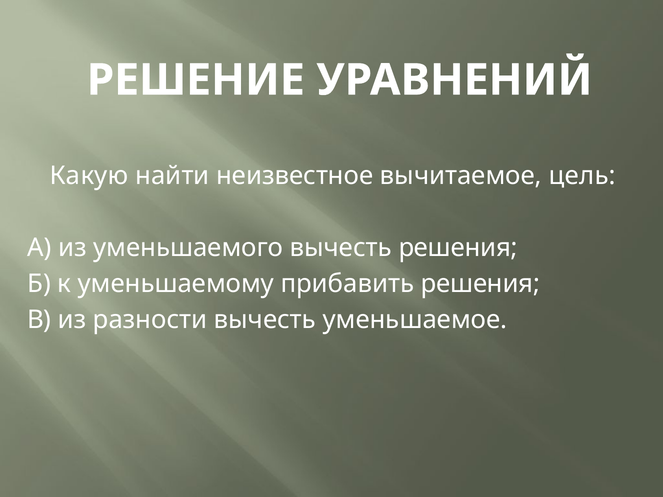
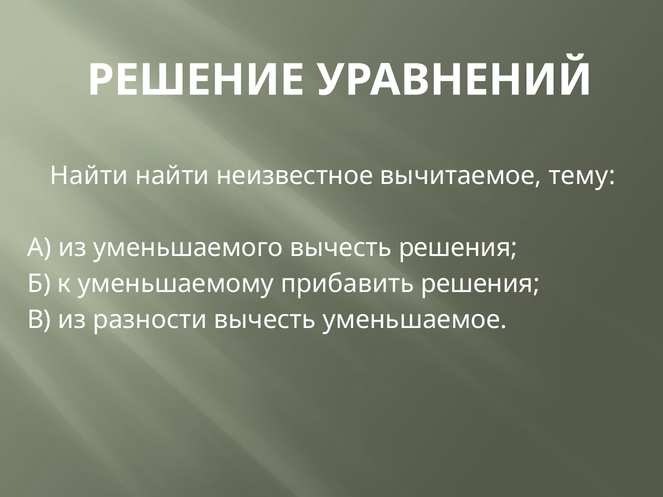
Какую: Какую -> Найти (89, 176)
цель: цель -> тему (582, 176)
